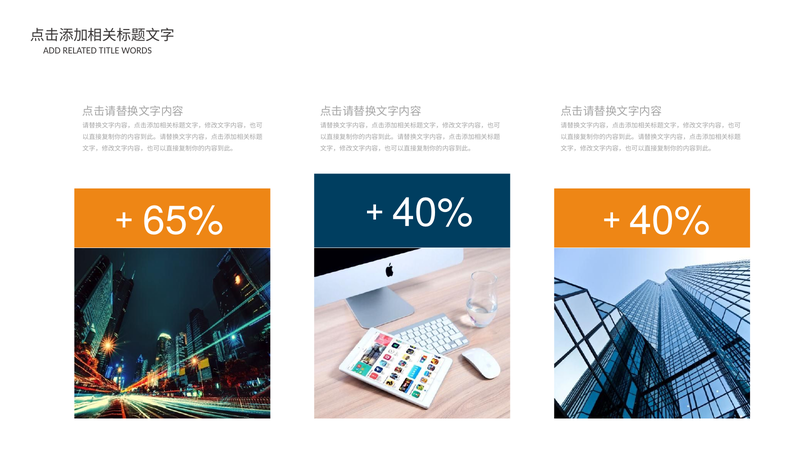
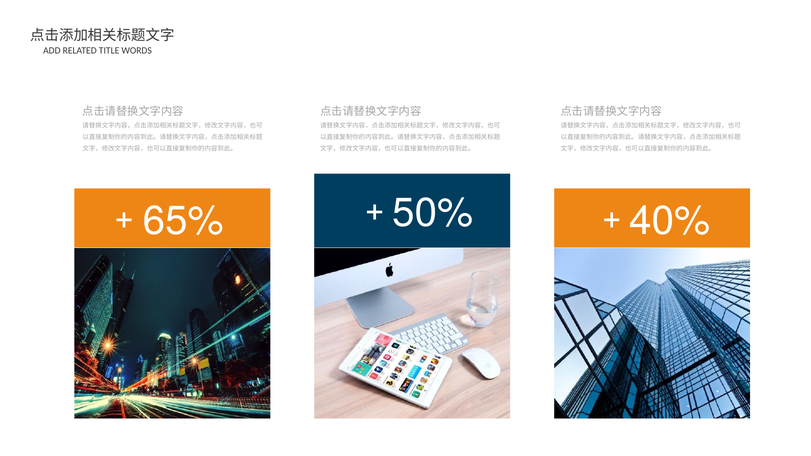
65% 40%: 40% -> 50% (433, 213)
